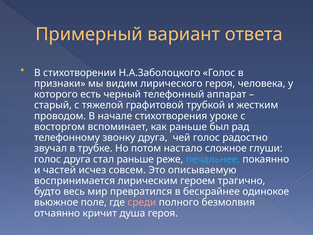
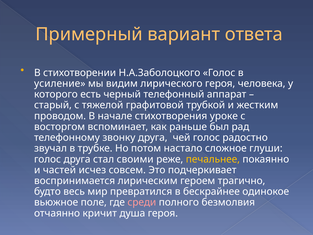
признаки: признаки -> усиление (60, 83)
стал раньше: раньше -> своими (135, 159)
печальнее colour: light blue -> yellow (213, 159)
описываемую: описываемую -> подчеркивает (202, 170)
